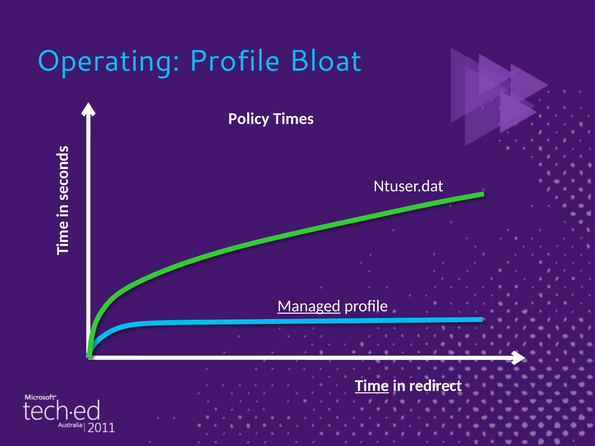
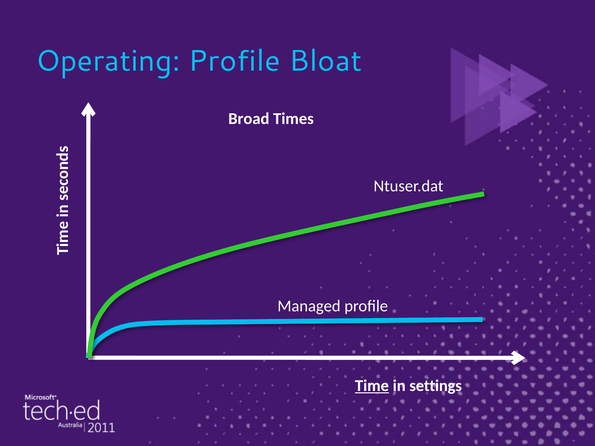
Policy: Policy -> Broad (249, 119)
Managed underline: present -> none (309, 306)
redirect: redirect -> settings (436, 386)
